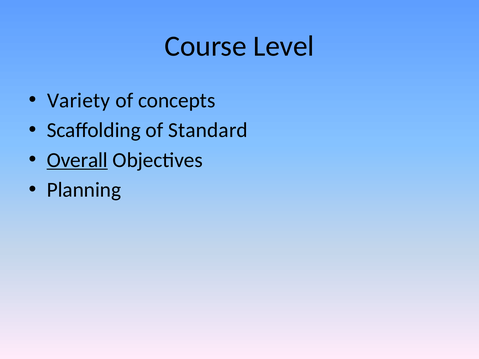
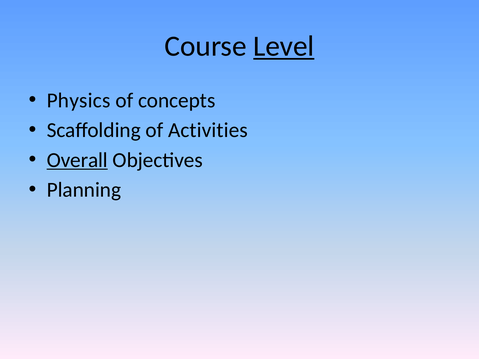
Level underline: none -> present (284, 46)
Variety: Variety -> Physics (79, 100)
Standard: Standard -> Activities (208, 130)
